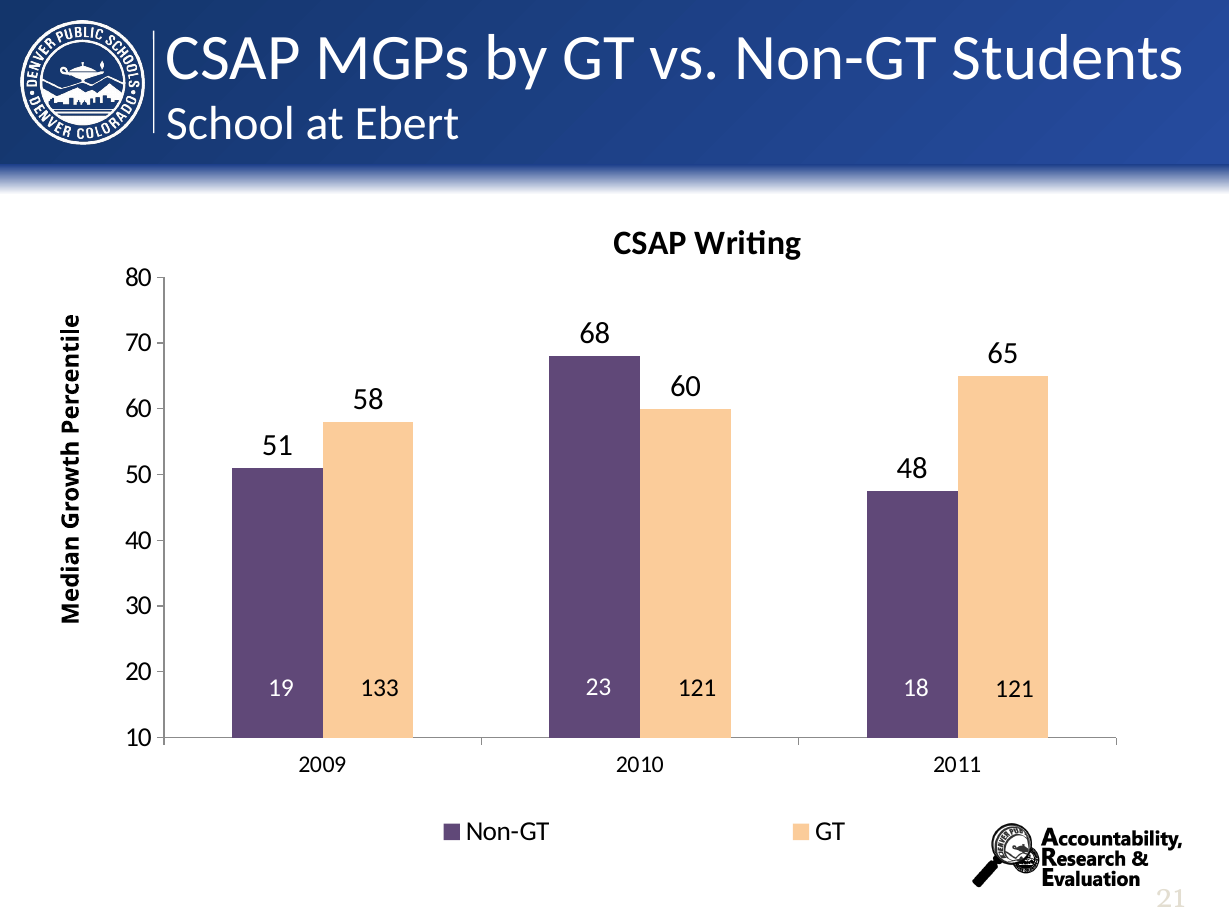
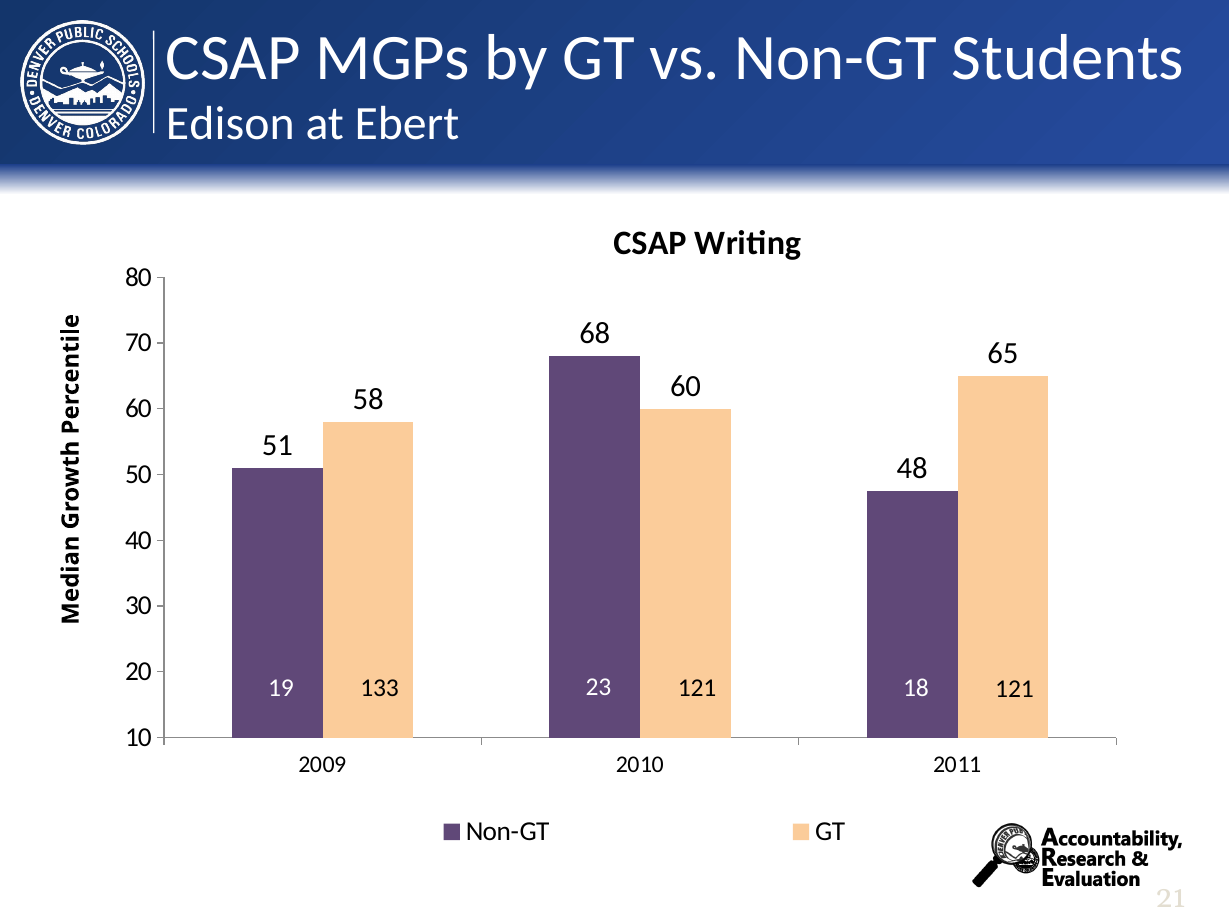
School: School -> Edison (230, 124)
